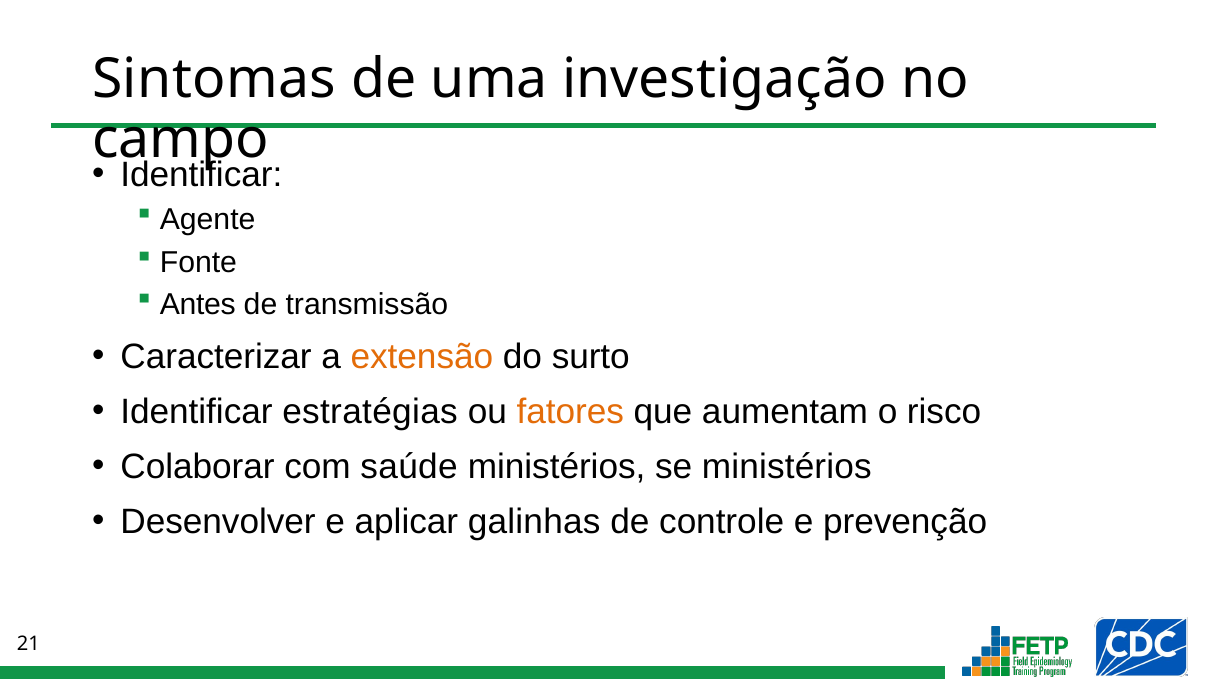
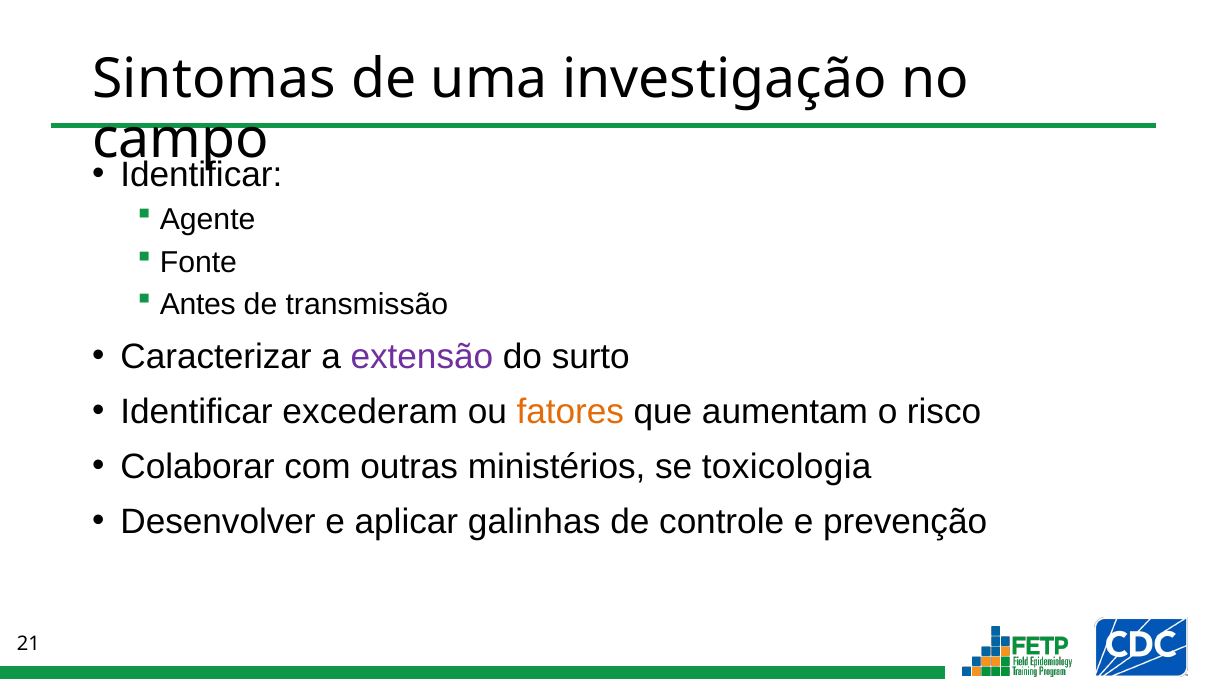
extensão colour: orange -> purple (422, 357)
estratégias: estratégias -> excederam (370, 412)
saúde: saúde -> outras (409, 467)
se ministérios: ministérios -> toxicologia (787, 467)
